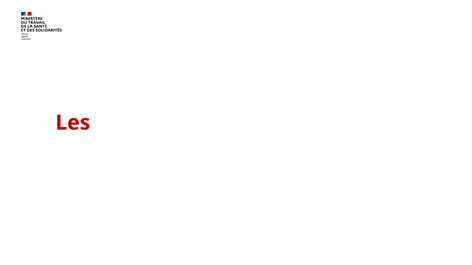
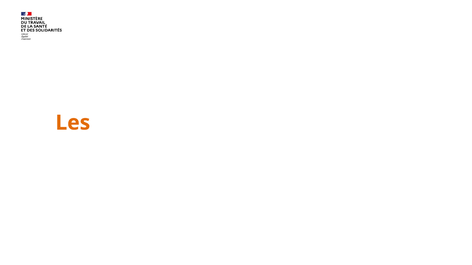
Les colour: red -> orange (73, 123)
